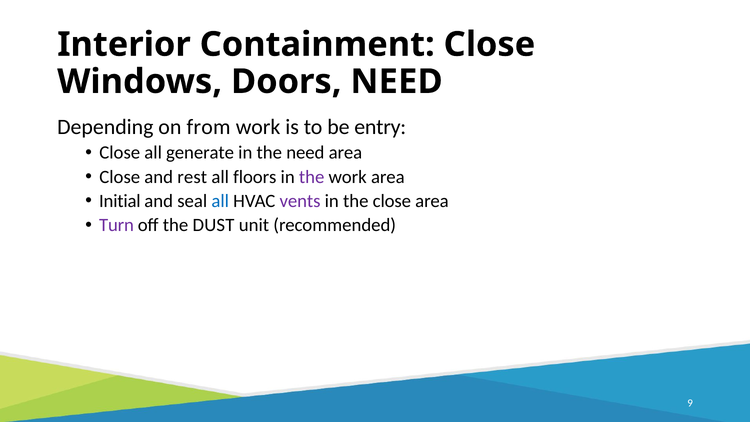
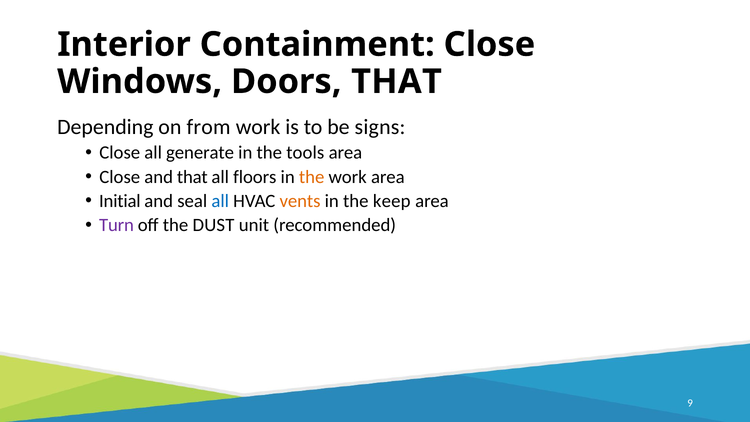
Doors NEED: NEED -> THAT (396, 82)
entry: entry -> signs (380, 127)
the need: need -> tools (305, 153)
and rest: rest -> that (192, 177)
the colour: purple -> orange (312, 177)
vents colour: purple -> orange (300, 201)
the close: close -> keep (392, 201)
